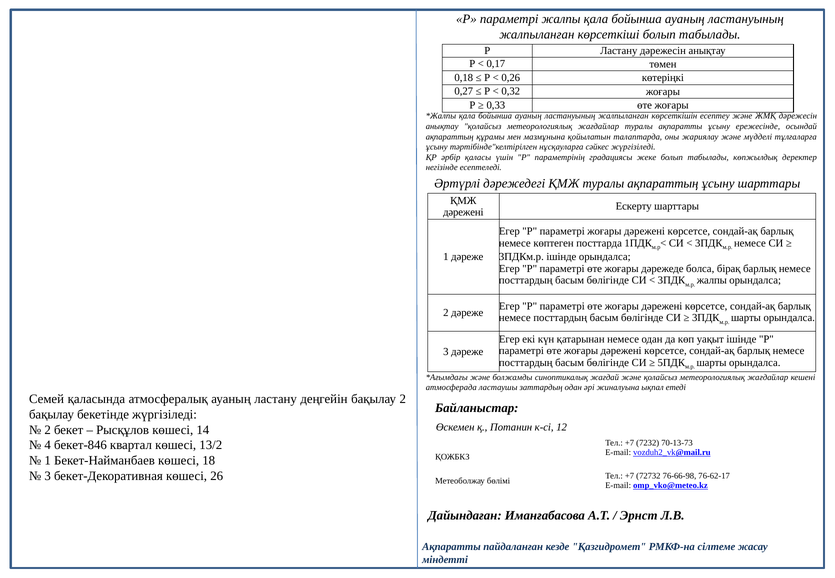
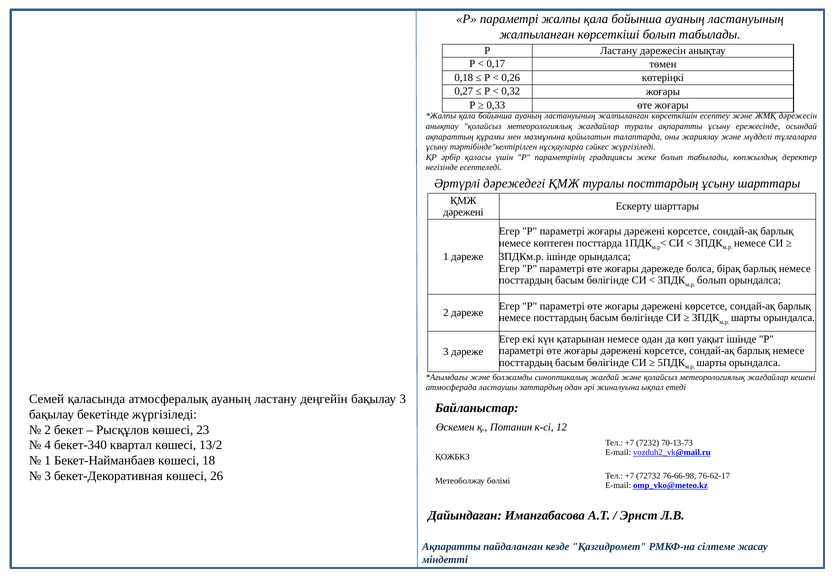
туралы ақпараттың: ақпараттың -> посттардың (663, 184)
жалпы: жалпы -> болып (712, 280)
бақылау 2: 2 -> 3 (403, 399)
14: 14 -> 23 (203, 430)
бекет-846: бекет-846 -> бекет-340 (80, 445)
